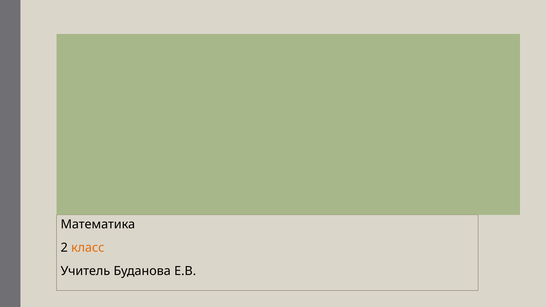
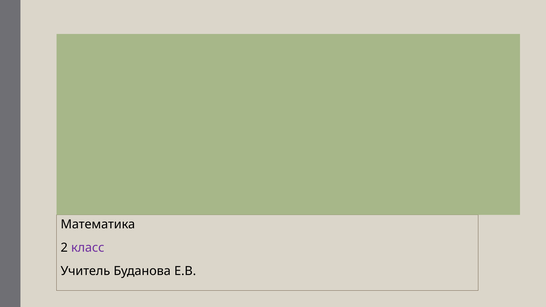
класс colour: orange -> purple (88, 248)
